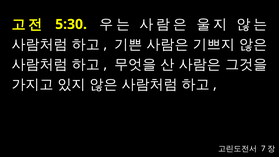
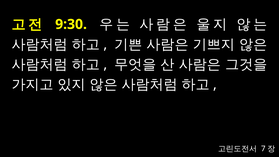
5:30: 5:30 -> 9:30 (71, 24)
